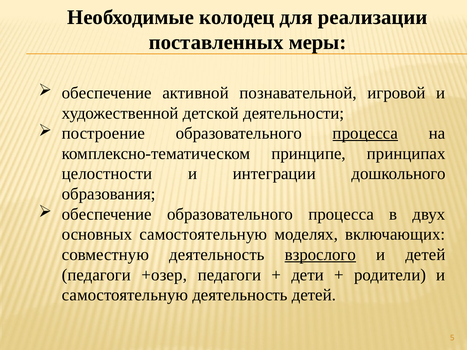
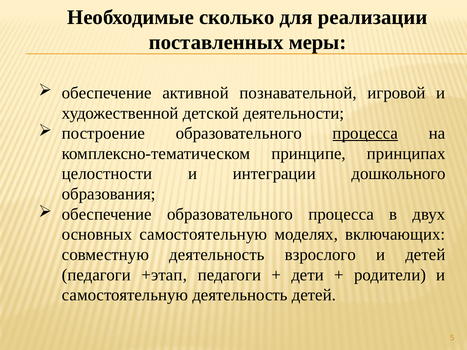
колодец: колодец -> сколько (237, 17)
взрослого underline: present -> none (320, 255)
+озер: +озер -> +этап (164, 275)
